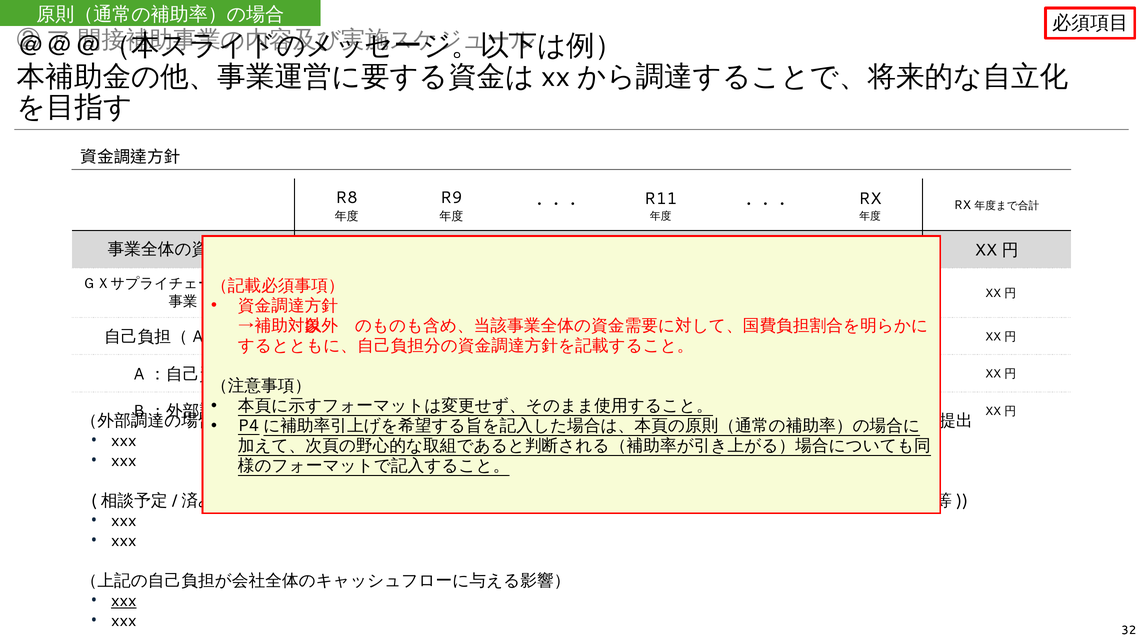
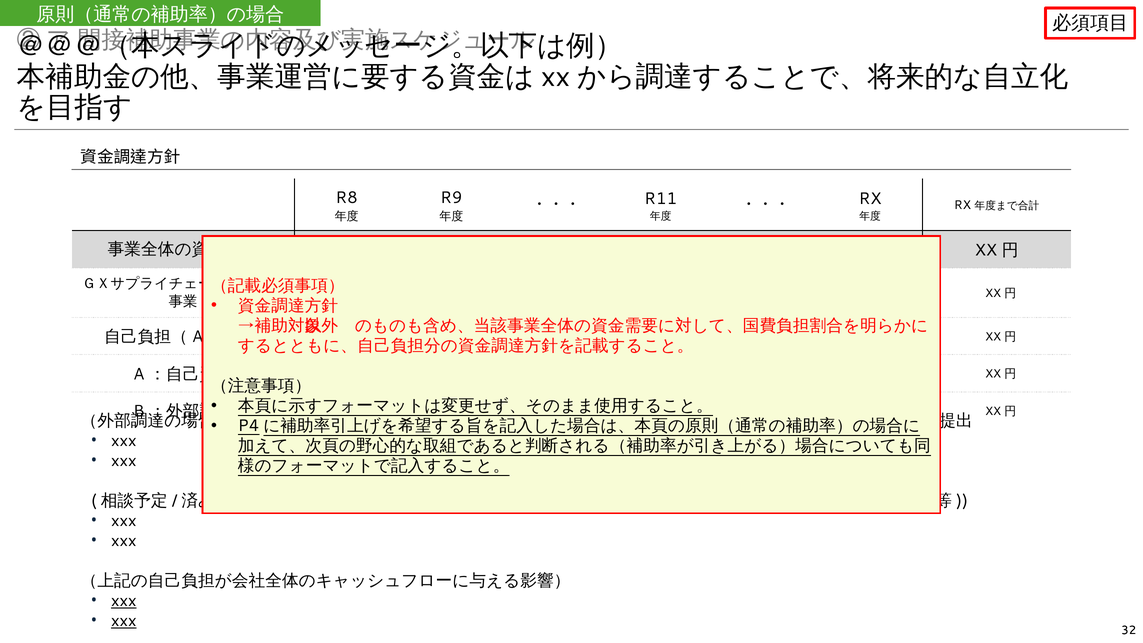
xxx underline: none -> present (124, 621)
